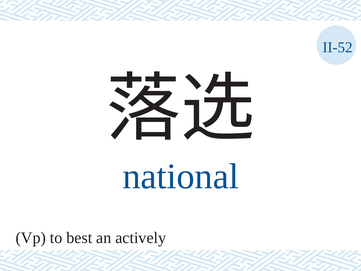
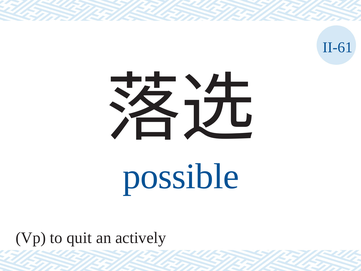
II-52: II-52 -> II-61 (338, 47)
national: national -> possible (181, 176)
best: best -> quit (79, 238)
